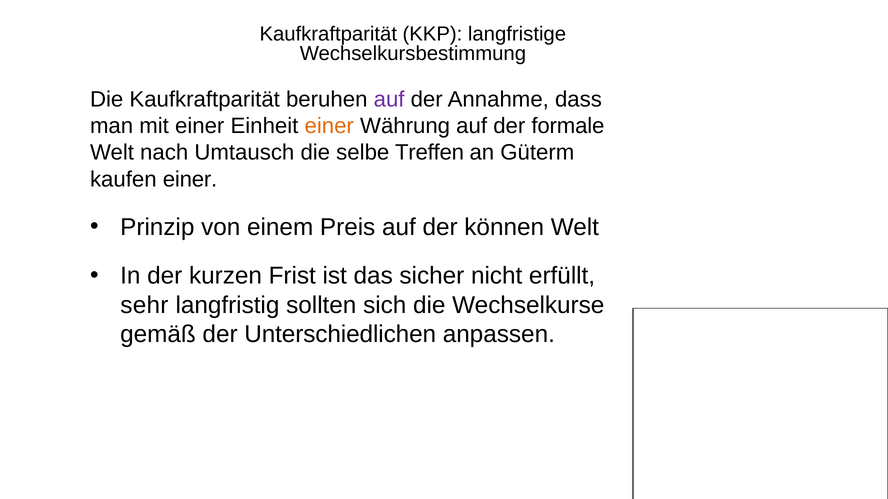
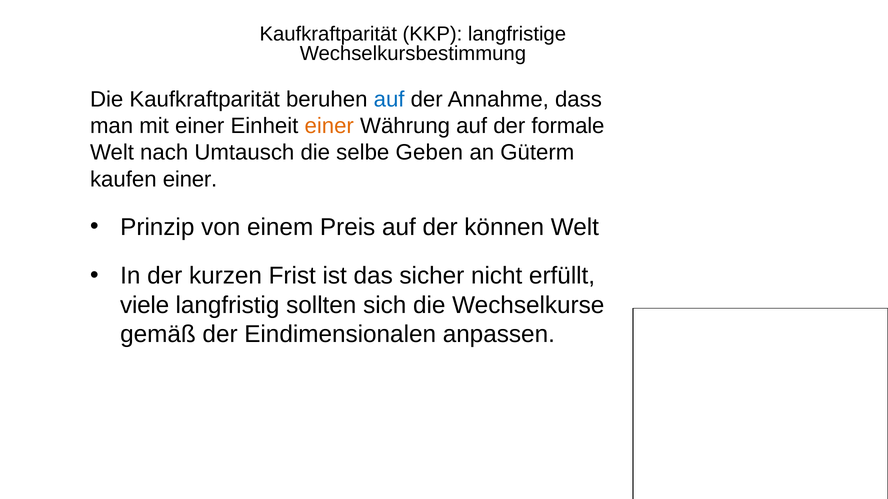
auf colour: purple -> blue (389, 99)
Treffen: Treffen -> Geben (429, 153)
sehr: sehr -> viele (145, 305)
Unterschiedlichen: Unterschiedlichen -> Eindimensionalen (340, 335)
